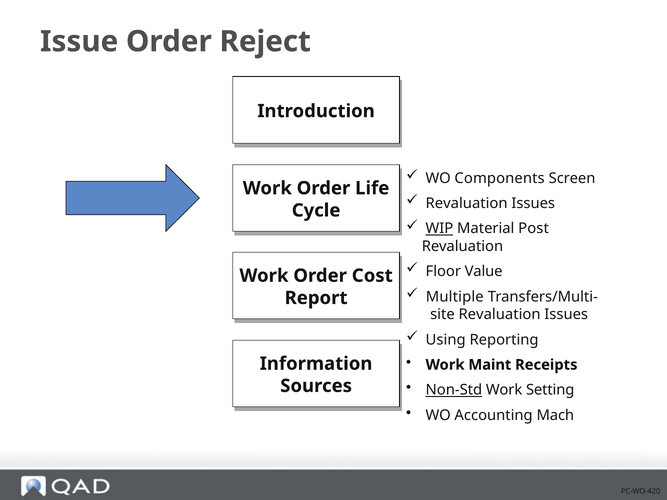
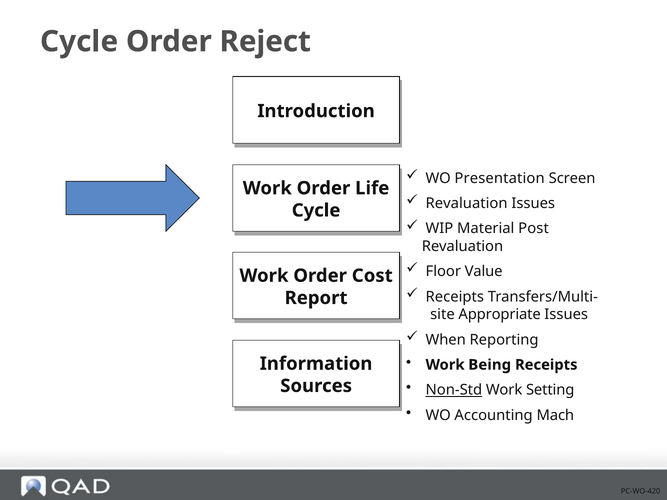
Issue: Issue -> Cycle (79, 42)
Components: Components -> Presentation (500, 178)
WIP underline: present -> none (439, 229)
Multiple: Multiple -> Receipts (455, 297)
site Revaluation: Revaluation -> Appropriate (500, 315)
Using: Using -> When (446, 340)
Maint: Maint -> Being (490, 365)
